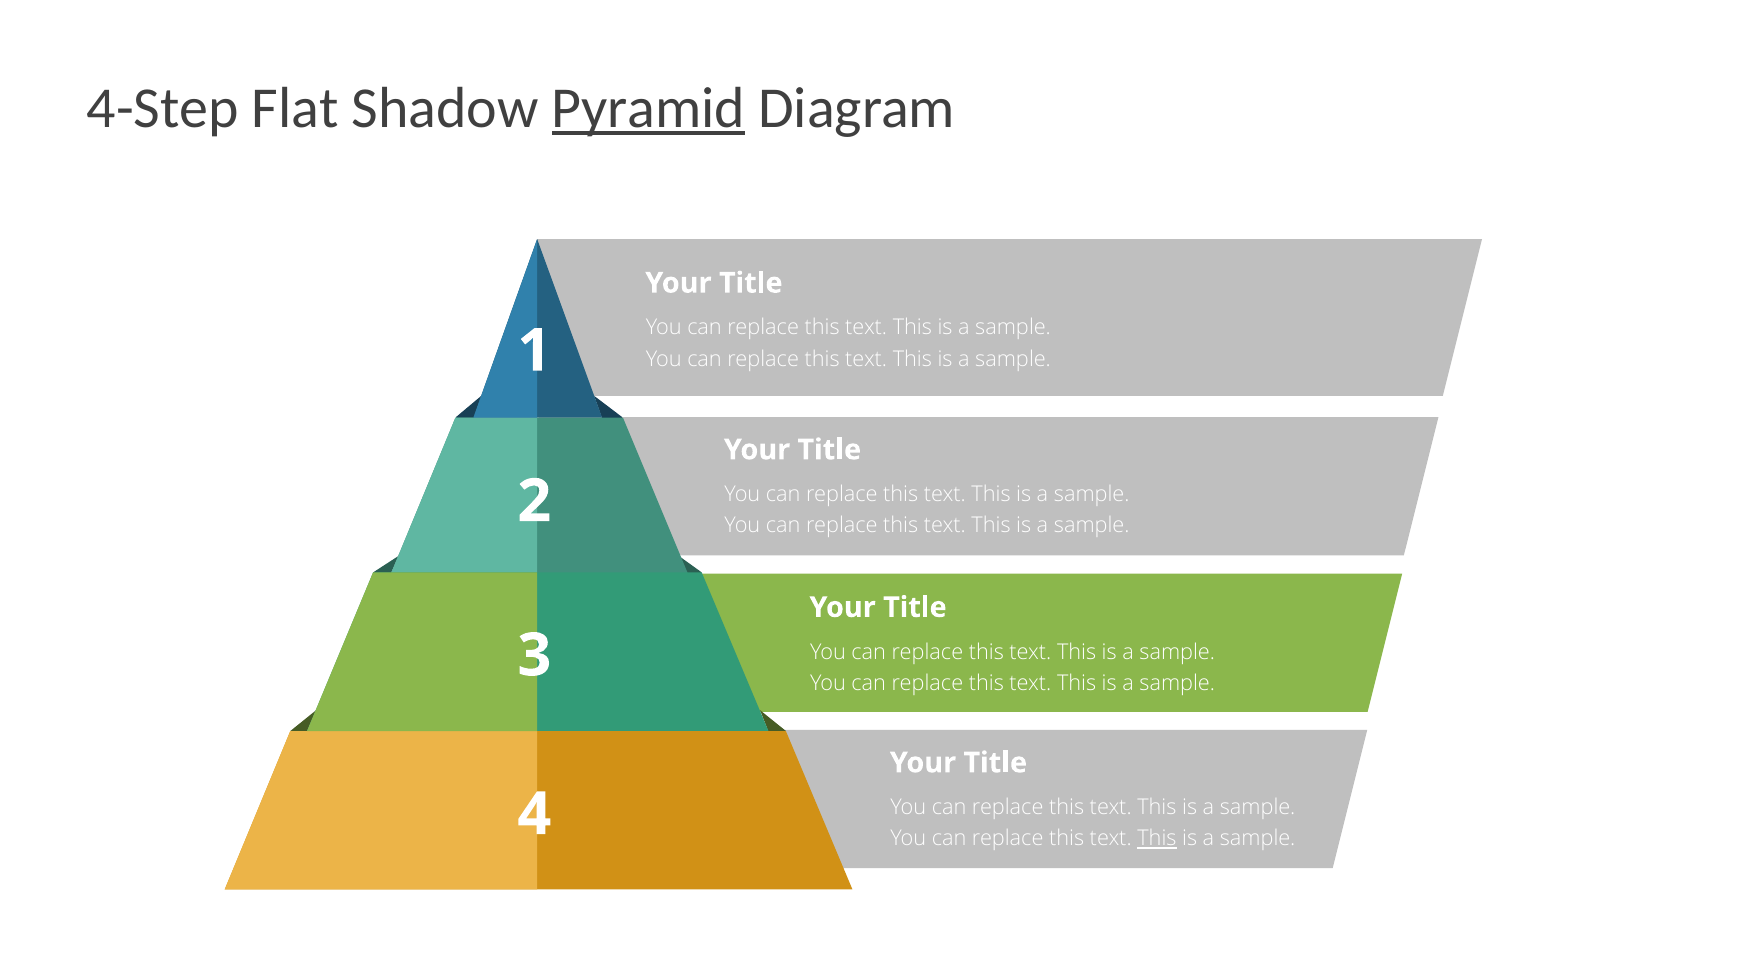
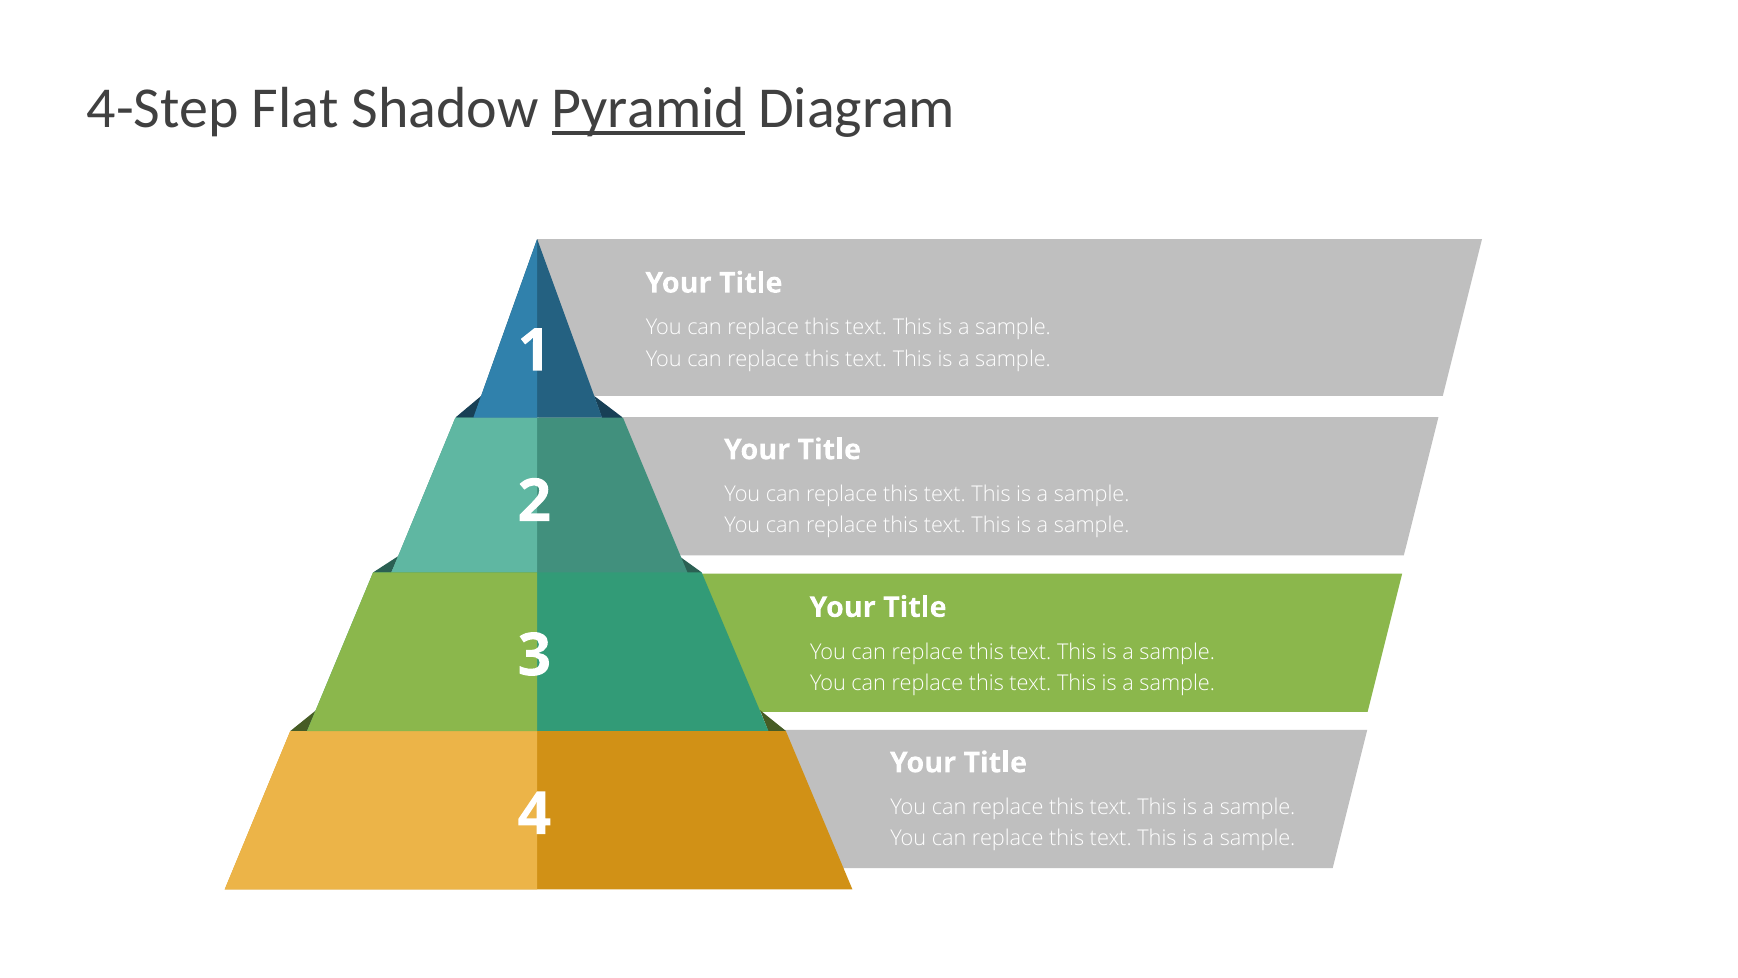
This underline: present -> none (1157, 839)
